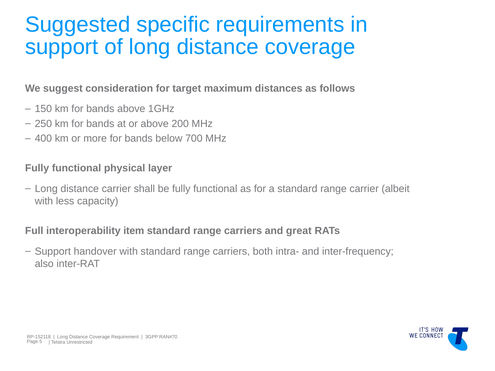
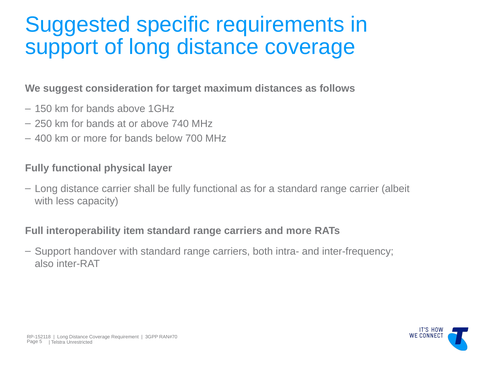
200: 200 -> 740 (180, 124)
and great: great -> more (299, 231)
